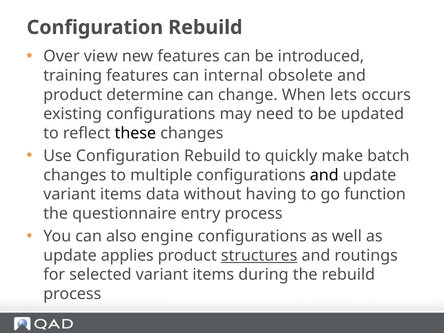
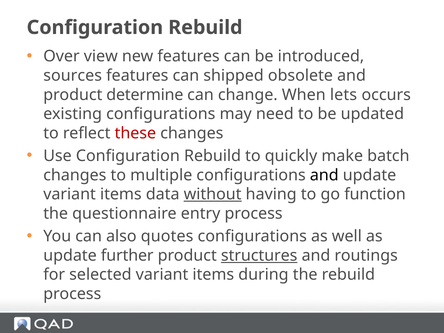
training: training -> sources (73, 75)
internal: internal -> shipped (234, 75)
these colour: black -> red (135, 133)
without underline: none -> present (213, 194)
engine: engine -> quotes (167, 236)
applies: applies -> further (127, 255)
